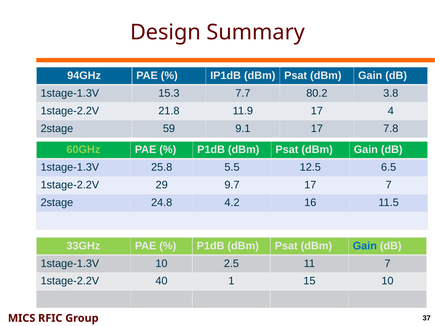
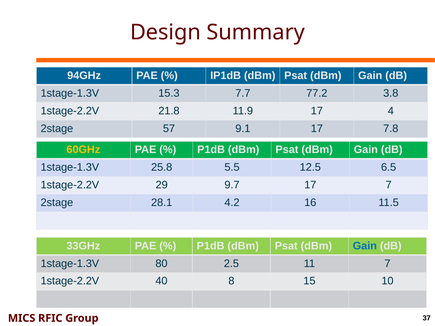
80.2: 80.2 -> 77.2 (317, 93)
59: 59 -> 57 (169, 129)
60GHz colour: light green -> yellow (83, 150)
24.8: 24.8 -> 28.1 (162, 203)
1stage-1.3V 10: 10 -> 80 (161, 264)
1: 1 -> 8 (231, 281)
